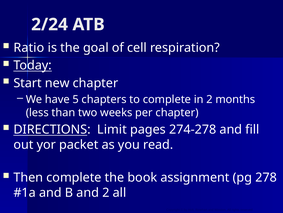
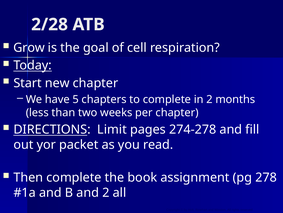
2/24: 2/24 -> 2/28 (50, 24)
Ratio: Ratio -> Grow (29, 48)
